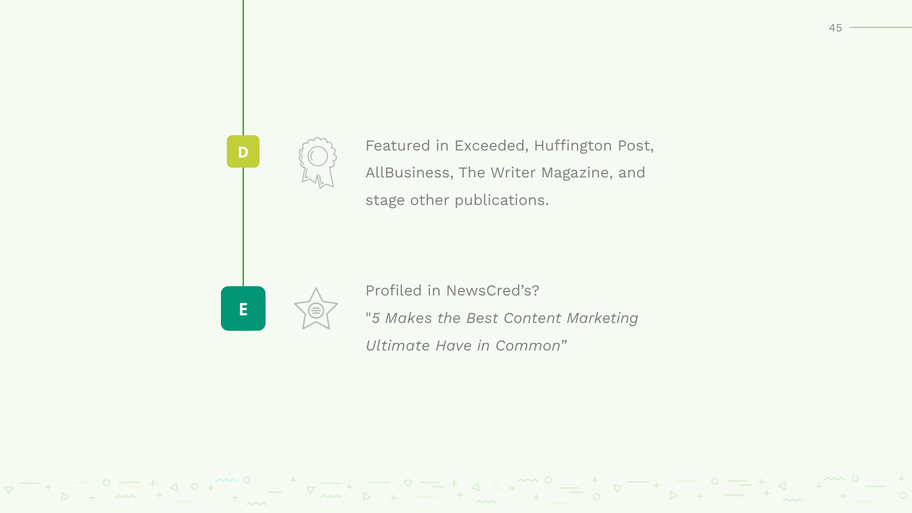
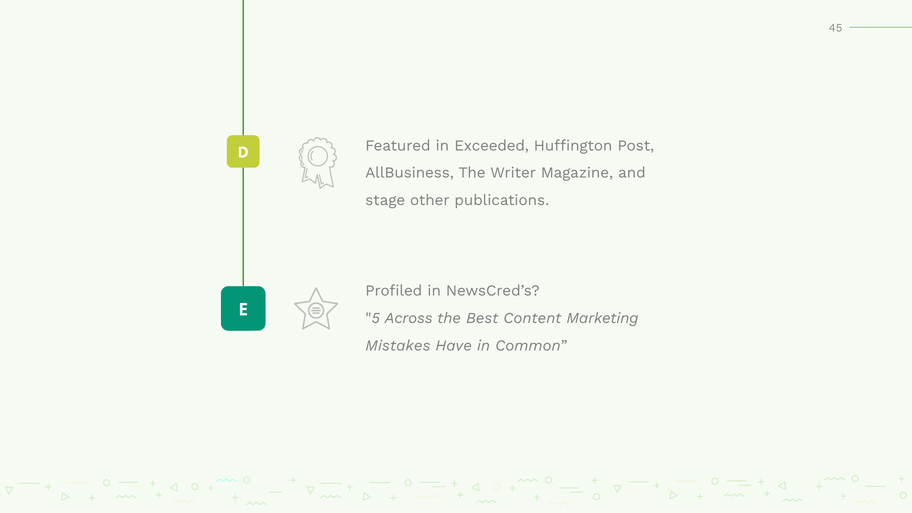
Makes: Makes -> Across (409, 318)
Ultimate: Ultimate -> Mistakes (398, 346)
